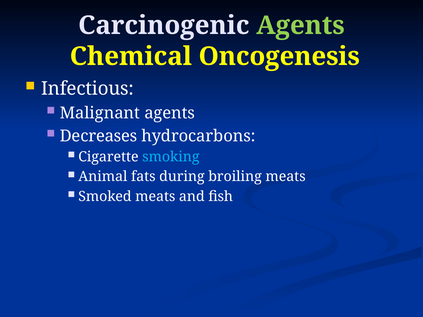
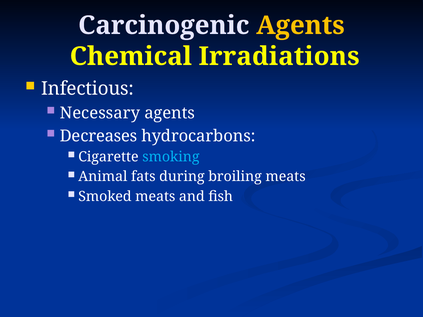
Agents colour: light green -> yellow (300, 25)
Oncogenesis: Oncogenesis -> Irradiations (279, 56)
Malignant: Malignant -> Necessary (100, 113)
